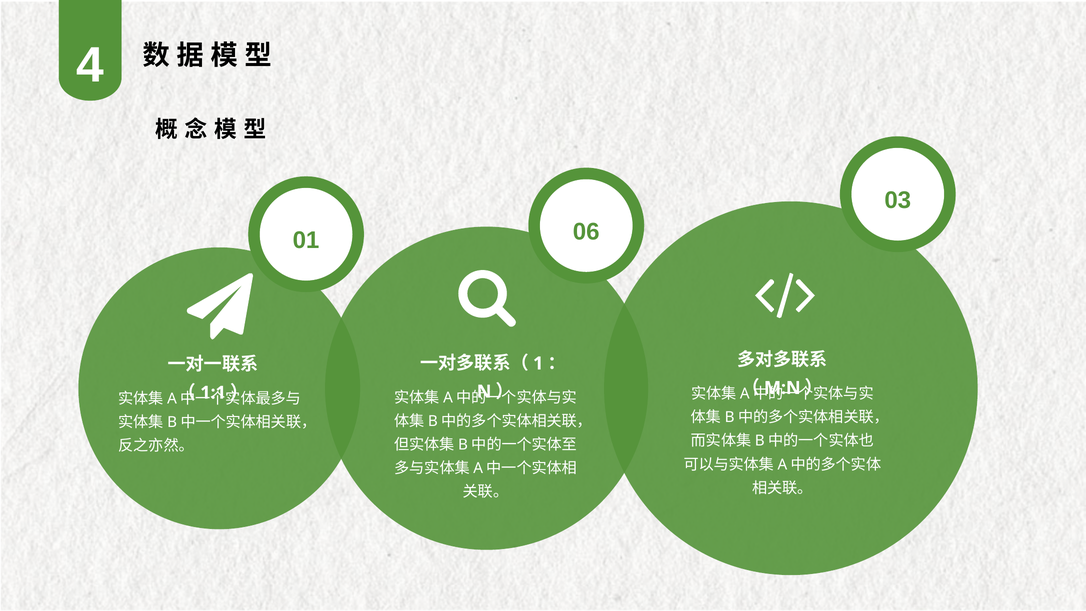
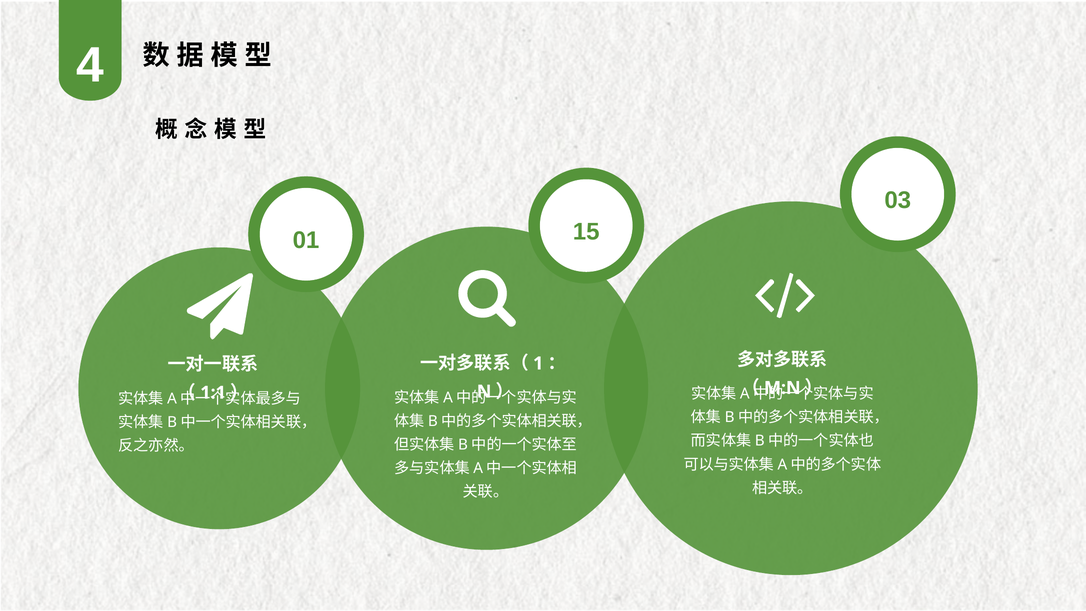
06: 06 -> 15 (586, 232)
